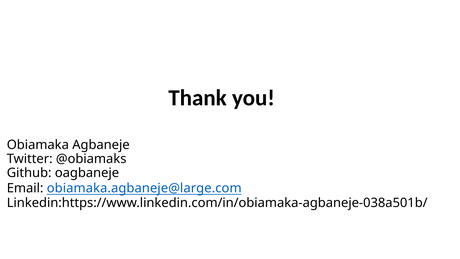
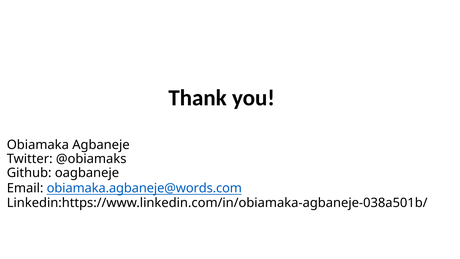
obiamaka.agbaneje@large.com: obiamaka.agbaneje@large.com -> obiamaka.agbaneje@words.com (144, 188)
